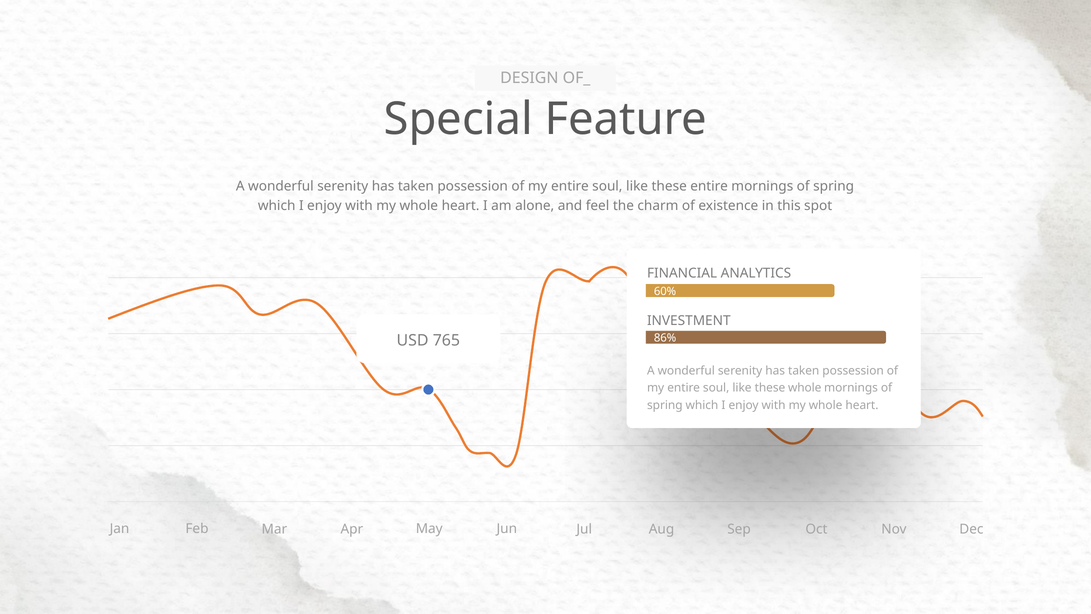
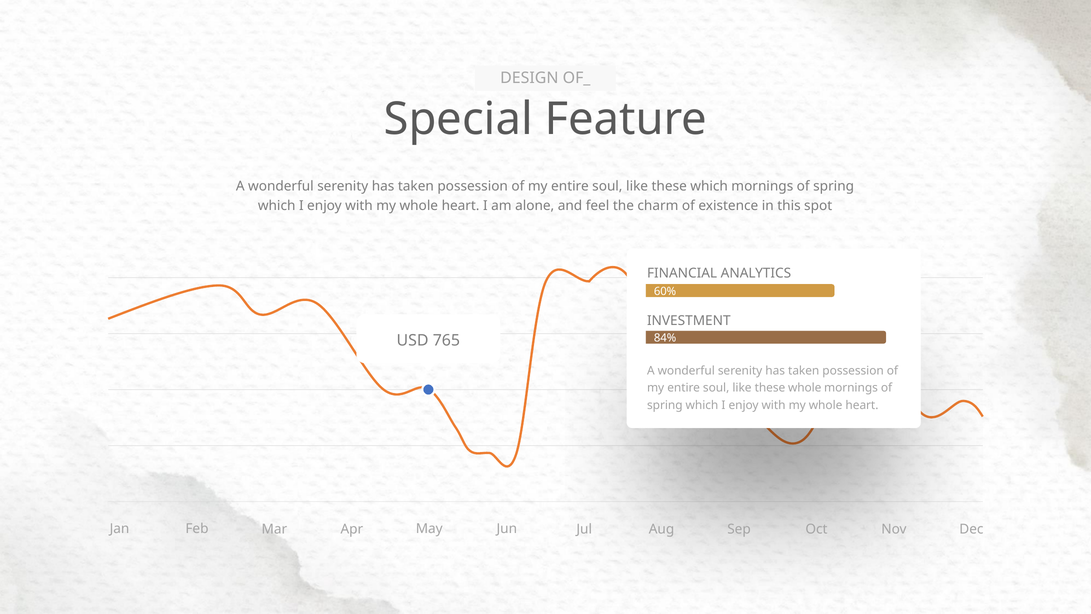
these entire: entire -> which (709, 186)
86%: 86% -> 84% (665, 338)
